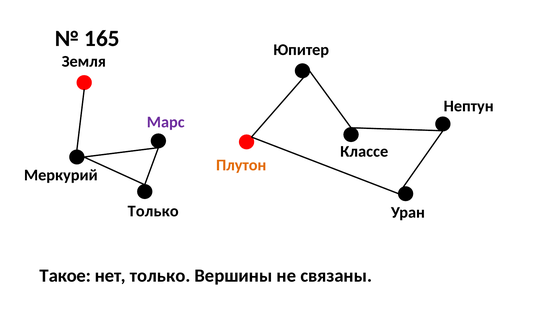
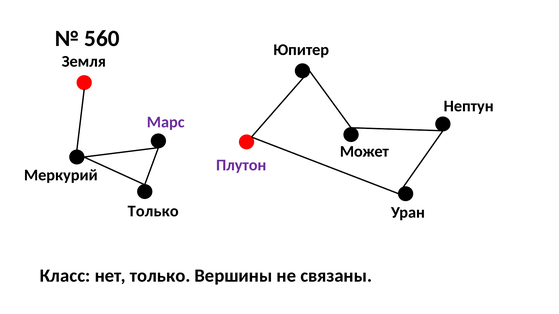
165: 165 -> 560 (102, 38)
Классе: Классе -> Может (364, 152)
Плутон colour: orange -> purple (241, 166)
Такое: Такое -> Класс (65, 276)
